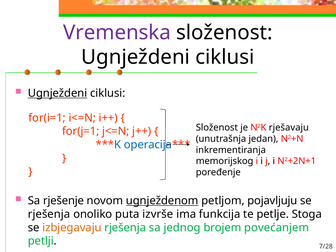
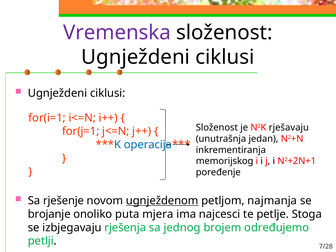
Ugnježdeni underline: present -> none (58, 93)
pojavljuju: pojavljuju -> najmanja (272, 201)
rješenja: rješenja -> brojanje (49, 214)
izvrše: izvrše -> mjera (158, 214)
funkcija: funkcija -> najcesci (220, 214)
izbjegavaju colour: orange -> black (72, 228)
povećanjem: povećanjem -> određujemo (277, 228)
